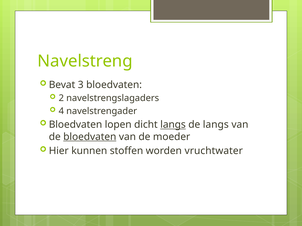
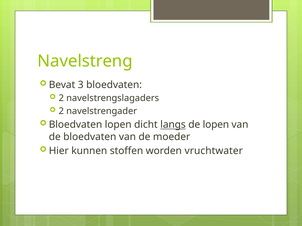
4: 4 -> 2 (61, 111)
de langs: langs -> lopen (216, 125)
bloedvaten underline: present -> none (90, 137)
